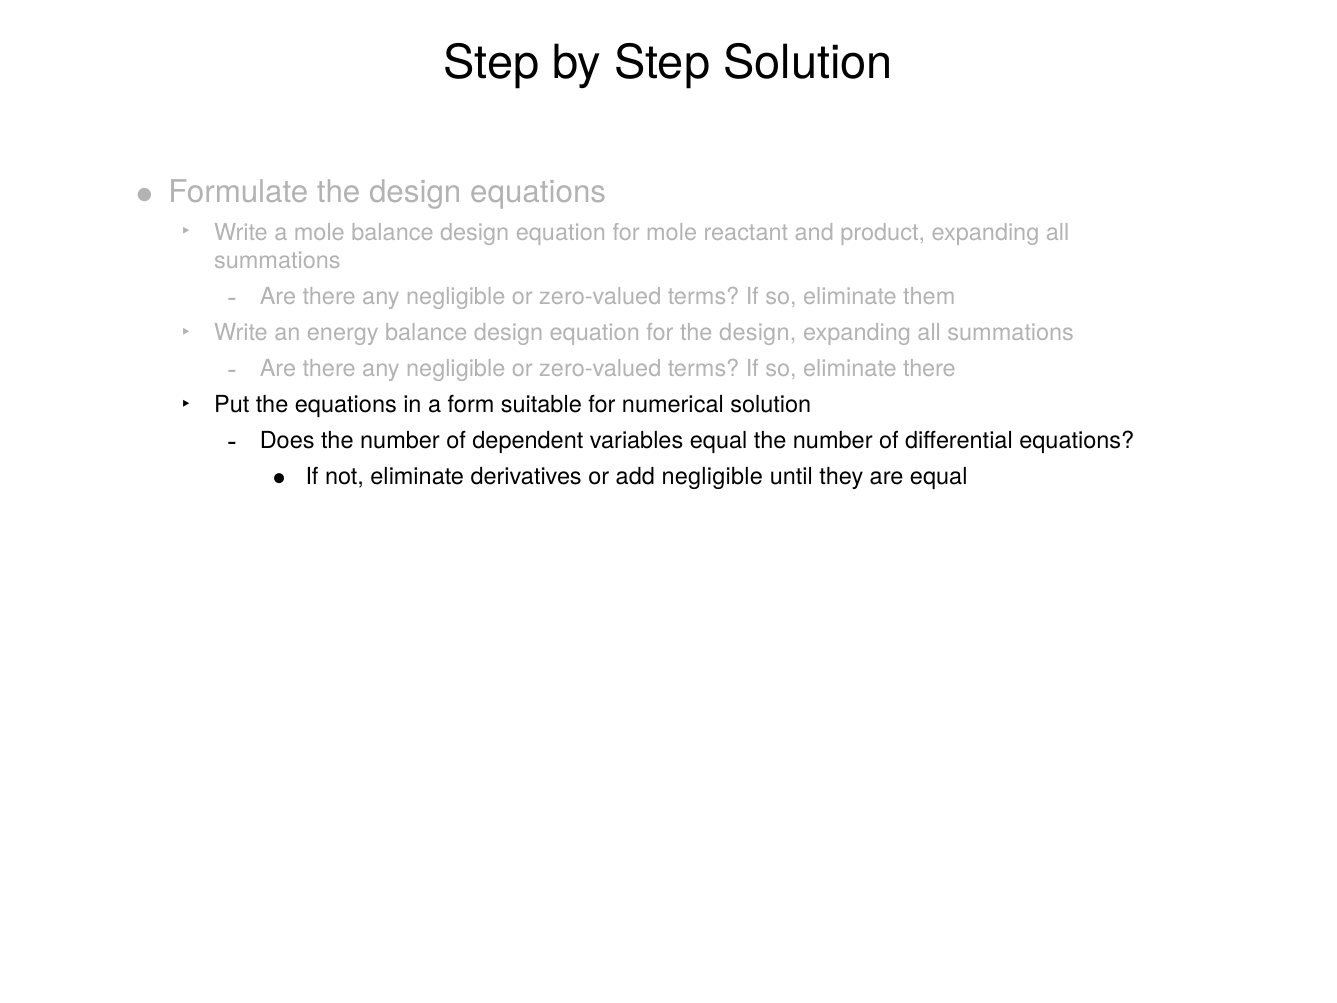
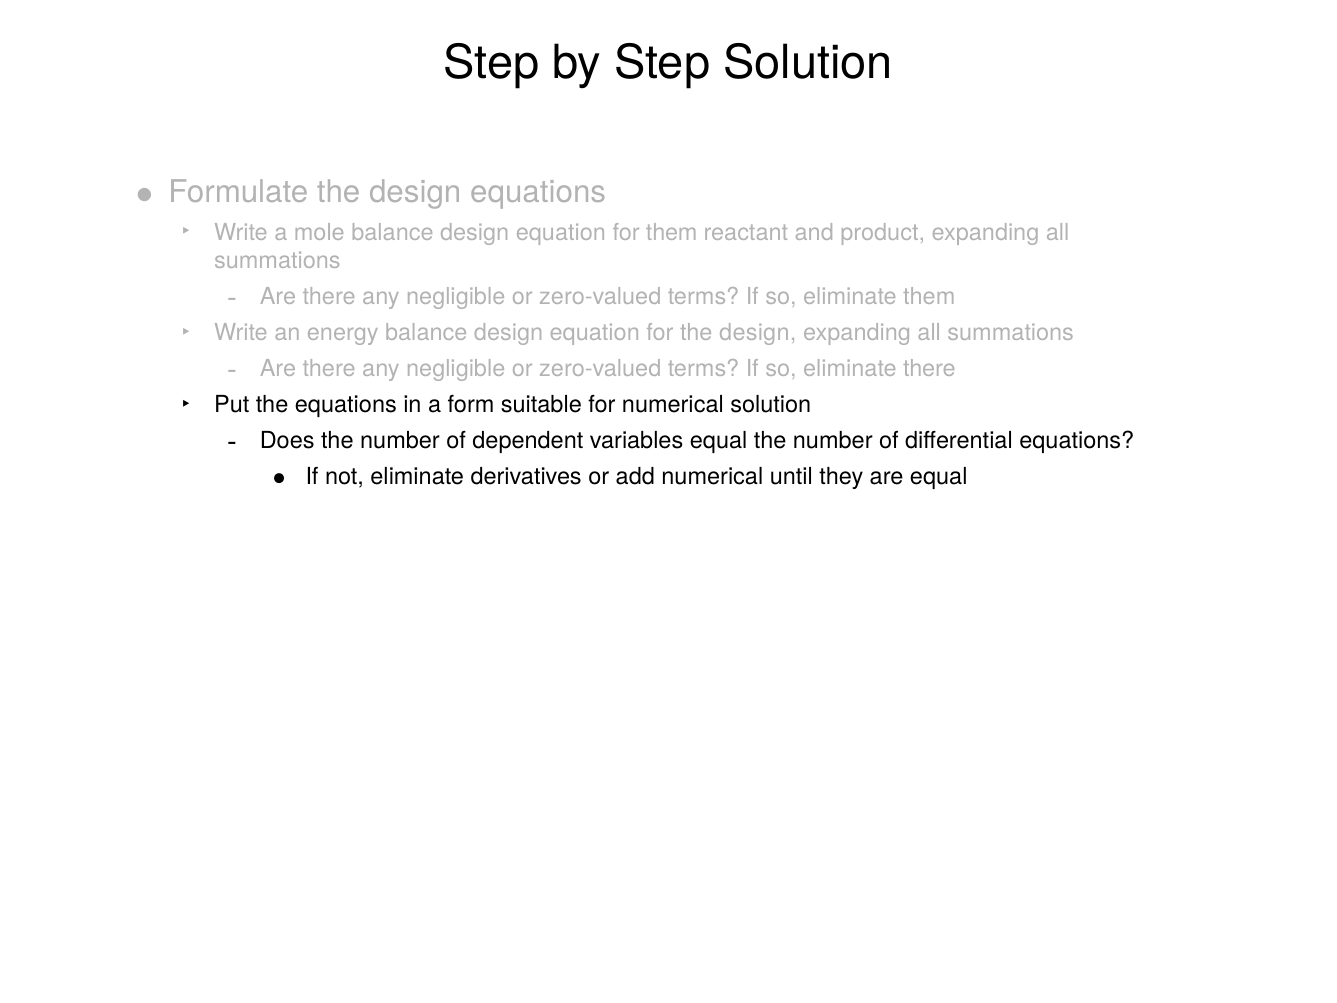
for mole: mole -> them (672, 232)
add negligible: negligible -> numerical (712, 477)
